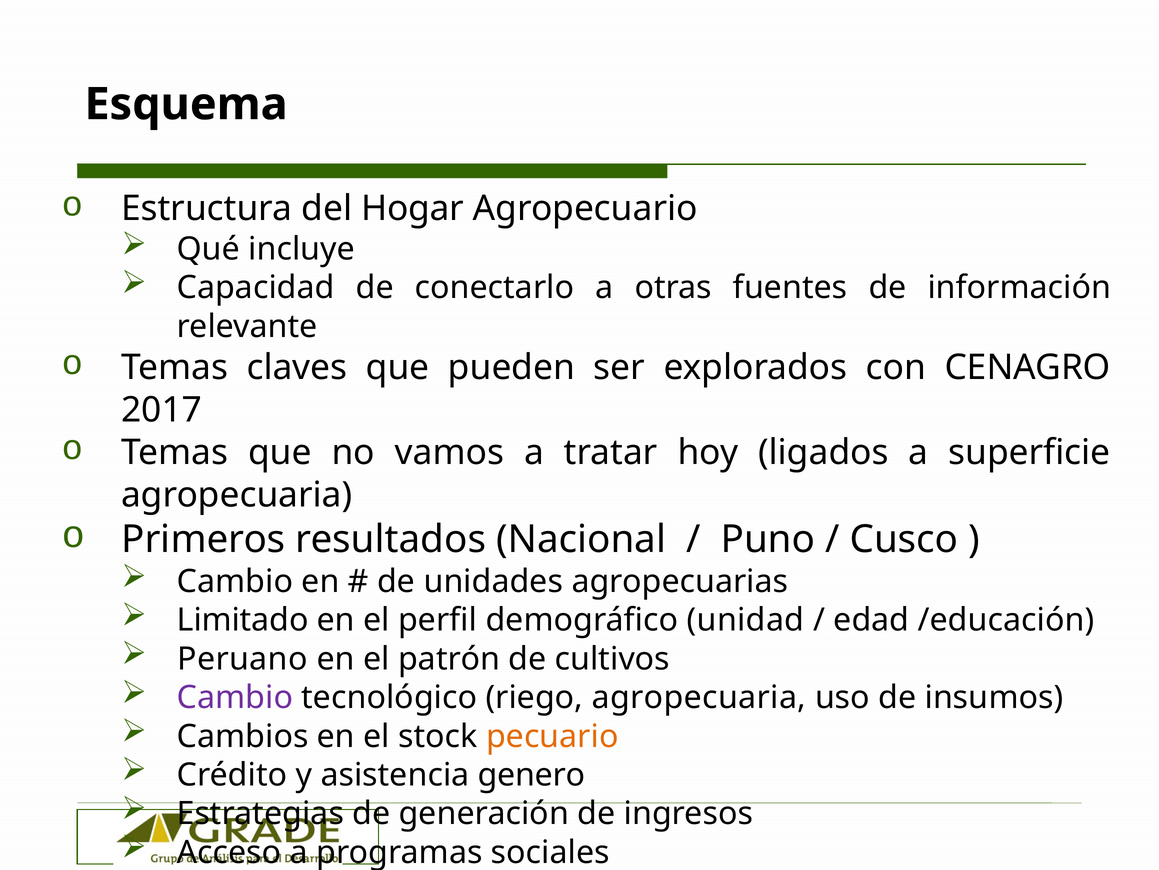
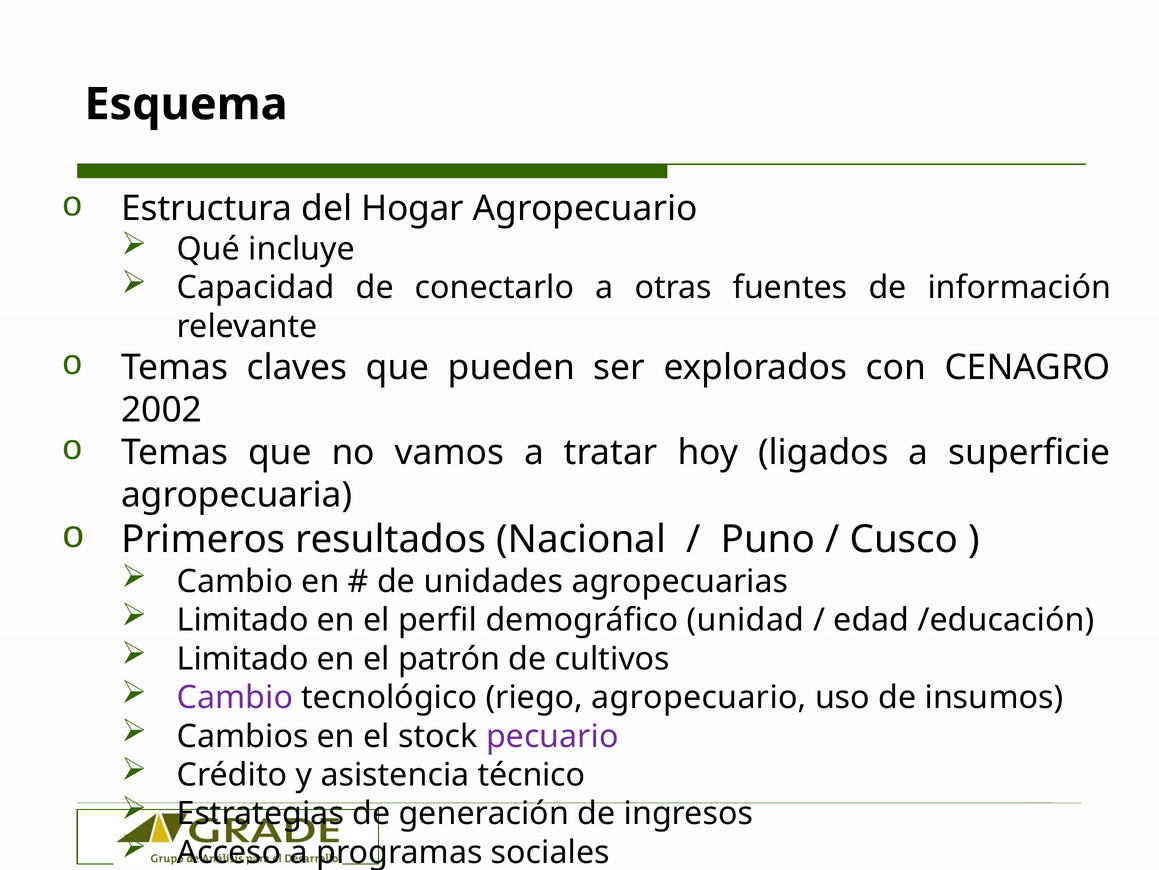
2017: 2017 -> 2002 (162, 409)
Peruano: Peruano -> Limitado (243, 658)
riego agropecuaria: agropecuaria -> agropecuario (699, 697)
pecuario colour: orange -> purple (552, 736)
genero: genero -> técnico (532, 774)
